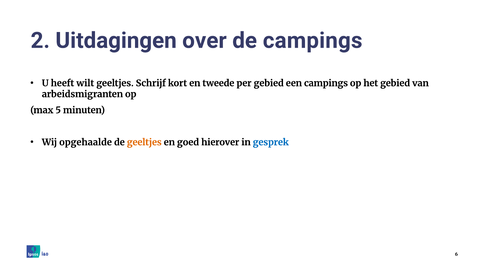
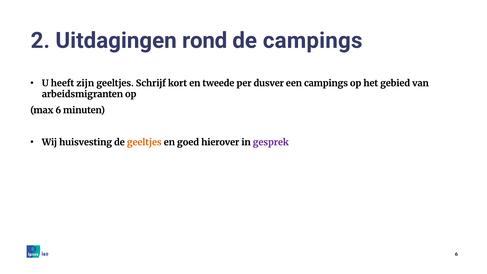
over: over -> rond (205, 41)
wilt: wilt -> zijn (85, 83)
per gebied: gebied -> dusver (269, 83)
max 5: 5 -> 6 (58, 110)
opgehaalde: opgehaalde -> huisvesting (86, 142)
gesprek colour: blue -> purple (271, 142)
